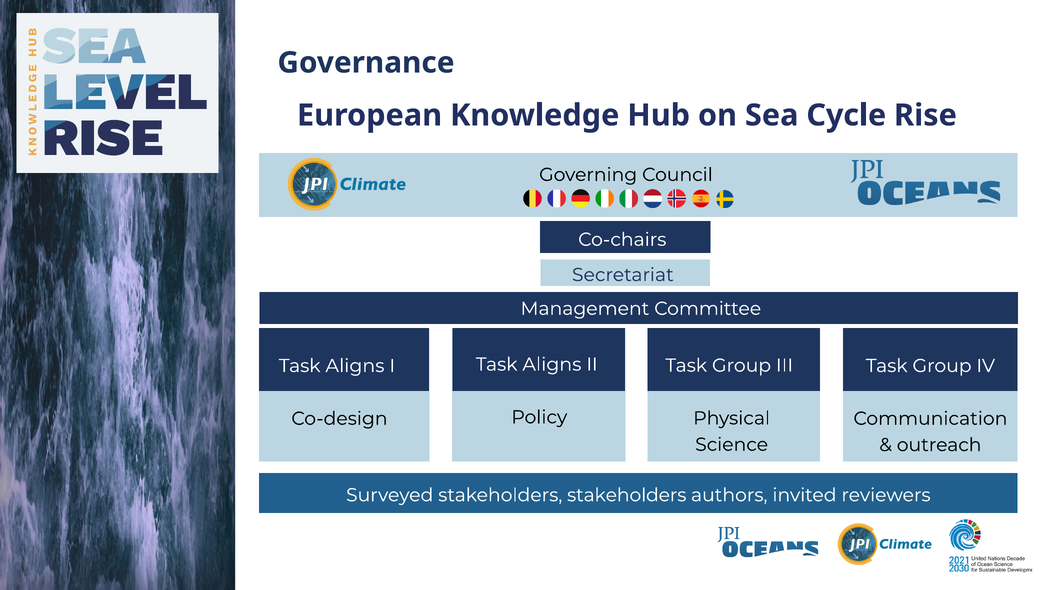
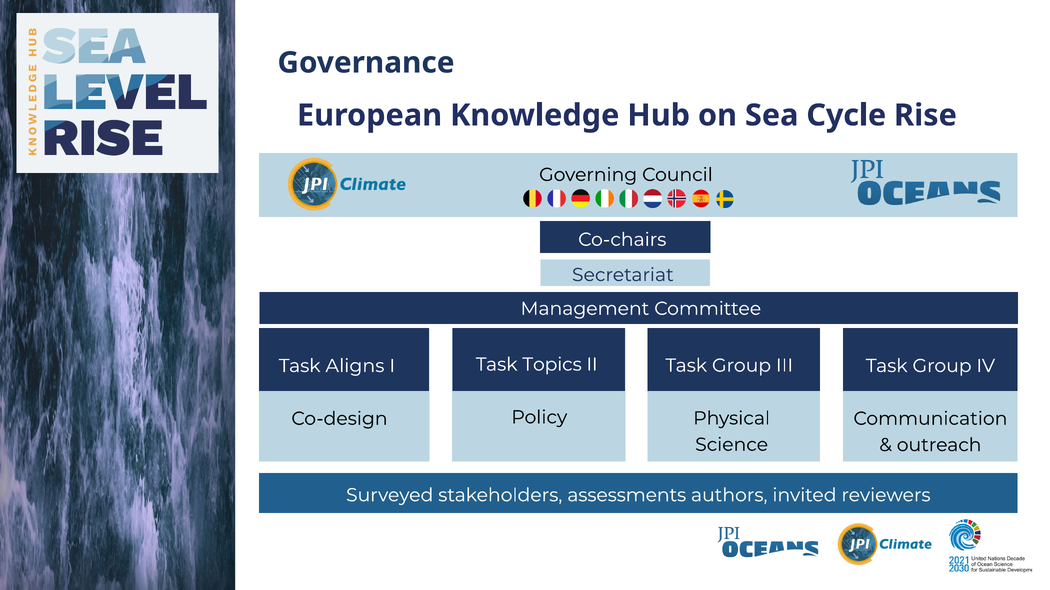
Aligns: Aligns -> Topics (552, 365)
stakeholders stakeholders: stakeholders -> assessments (627, 496)
